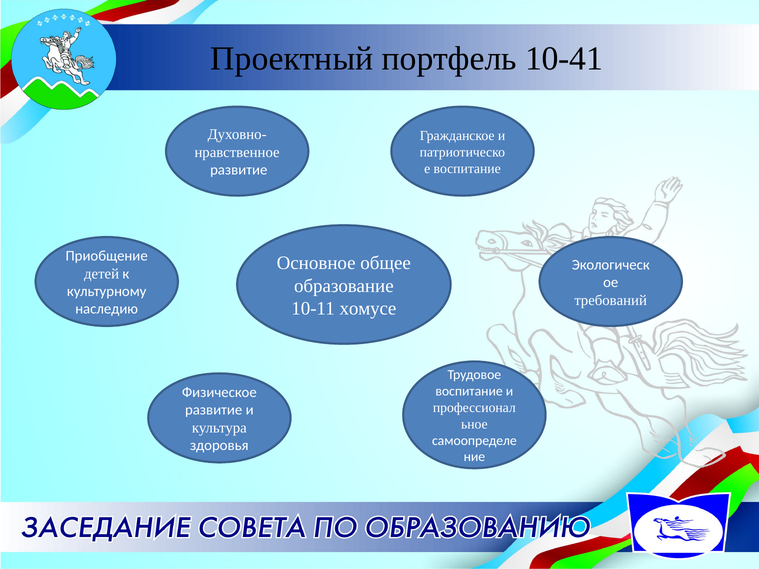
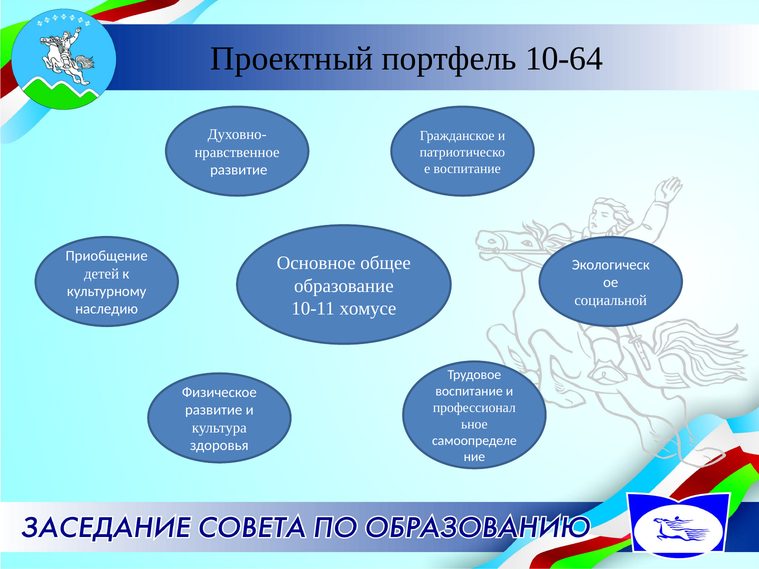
10-41: 10-41 -> 10-64 (564, 59)
требований: требований -> социальной (611, 300)
